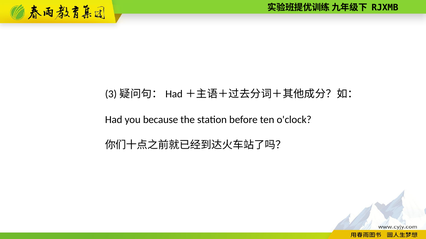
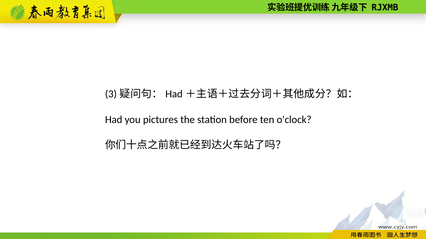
because: because -> pictures (160, 120)
